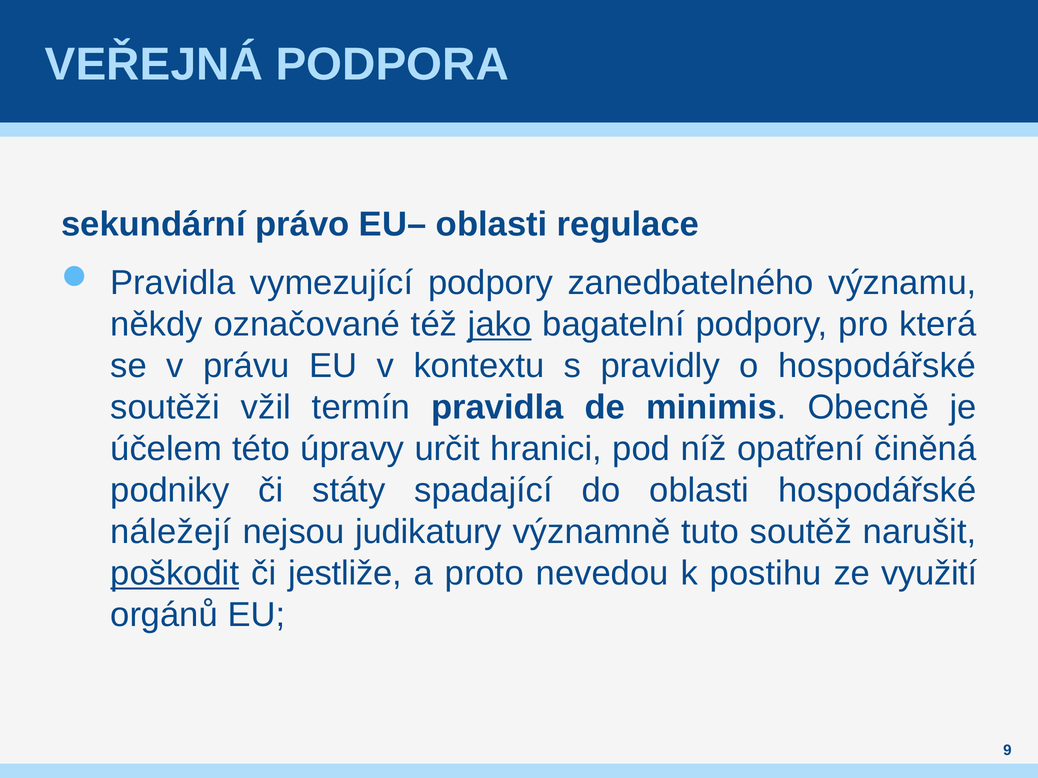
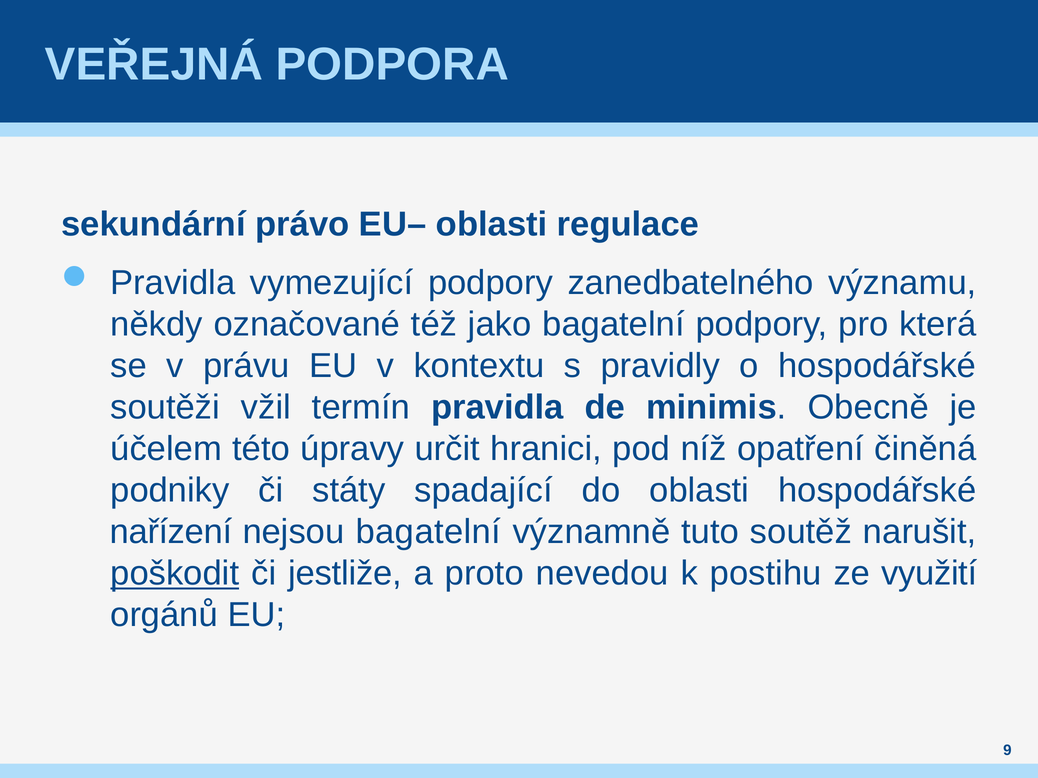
jako underline: present -> none (500, 325)
náležejí: náležejí -> nařízení (171, 532)
nejsou judikatury: judikatury -> bagatelní (428, 532)
